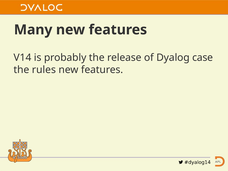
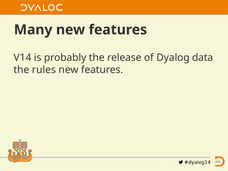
case: case -> data (203, 58)
